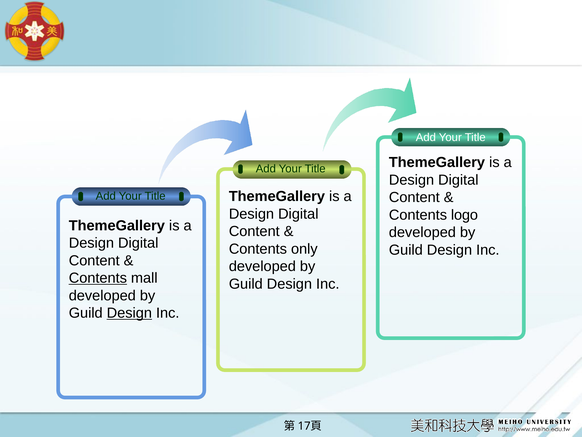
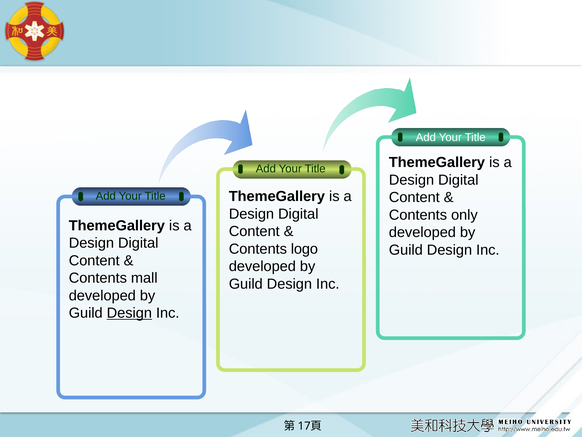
logo: logo -> only (464, 215)
only: only -> logo (304, 249)
Contents underline: present -> none (98, 278)
